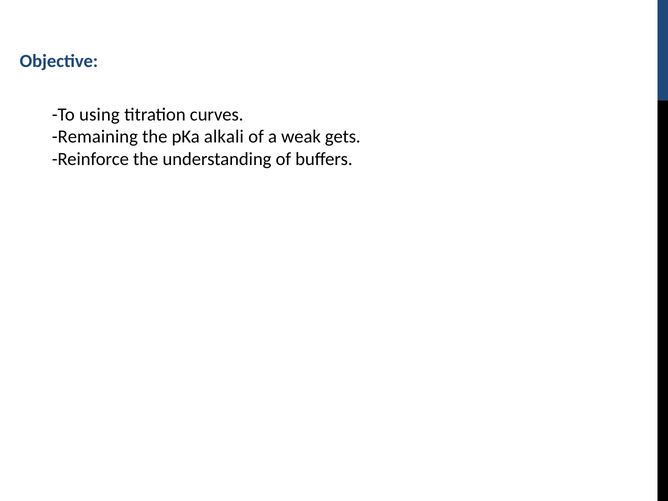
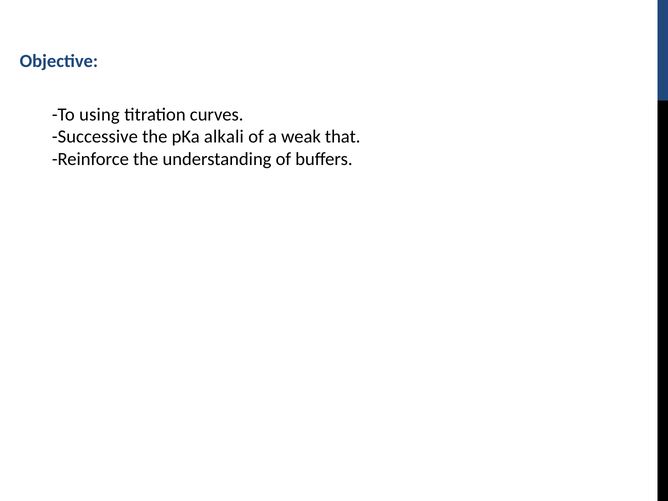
Remaining: Remaining -> Successive (95, 137)
gets: gets -> that (343, 137)
